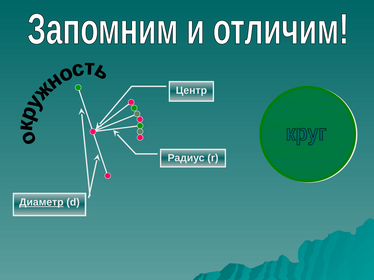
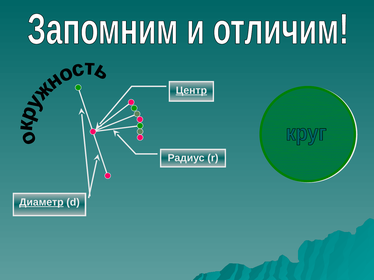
Центр underline: none -> present (191, 91)
